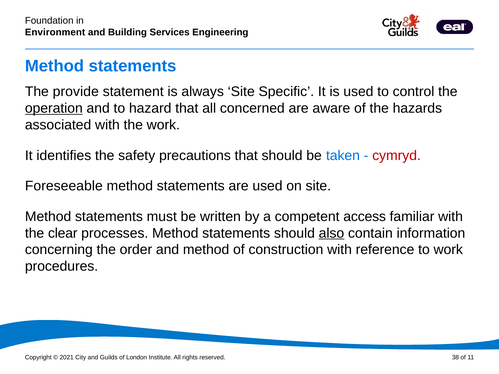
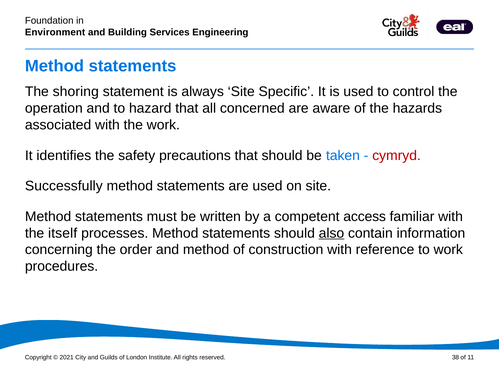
provide: provide -> shoring (76, 92)
operation underline: present -> none (54, 108)
Foreseeable: Foreseeable -> Successfully (64, 186)
clear: clear -> itself (63, 233)
